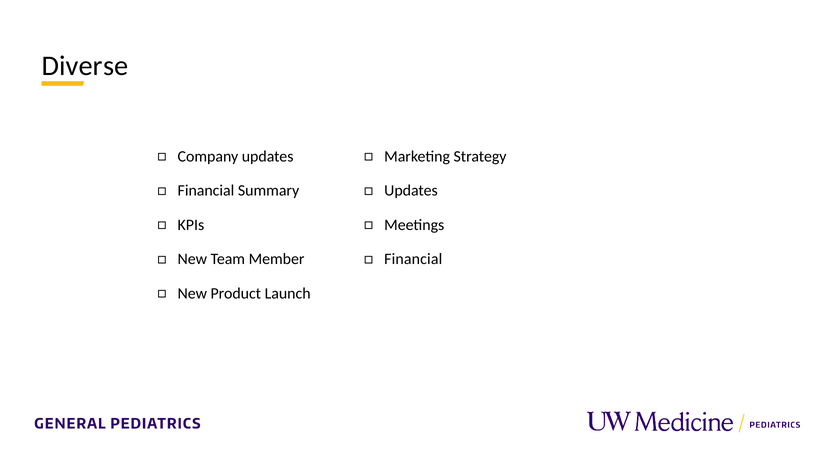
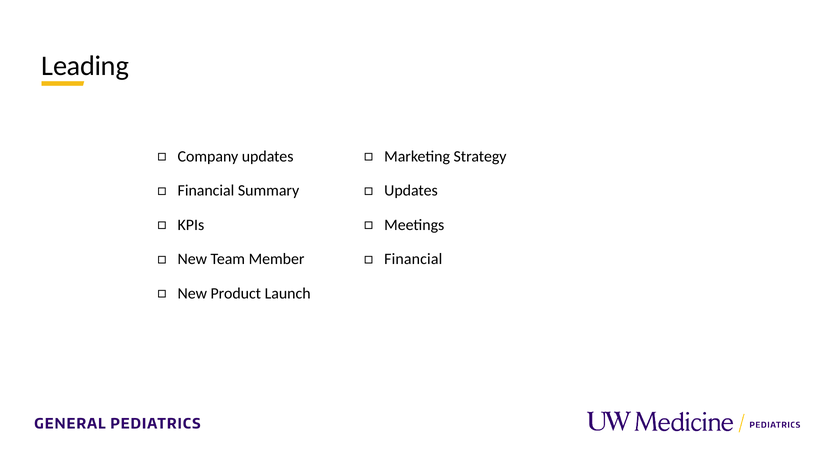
Diverse: Diverse -> Leading (85, 66)
